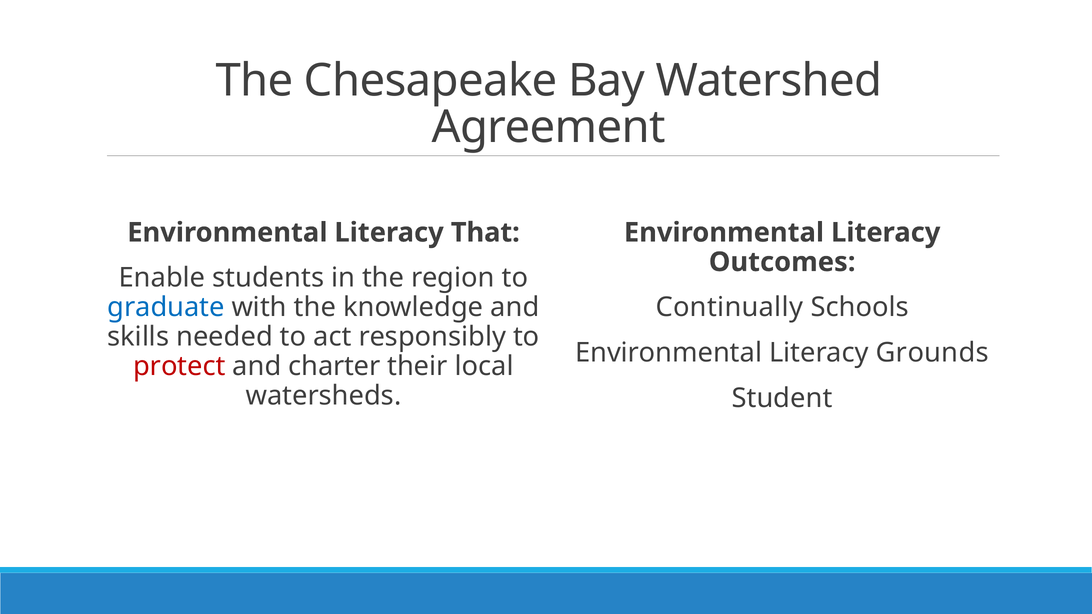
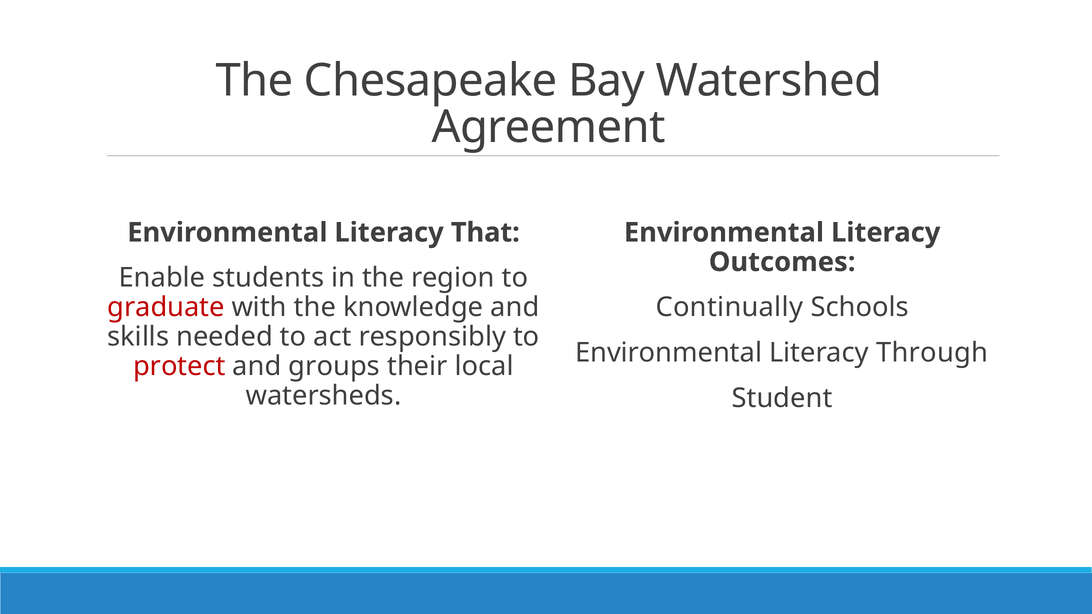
graduate colour: blue -> red (166, 308)
Grounds: Grounds -> Through (932, 353)
charter: charter -> groups (334, 366)
